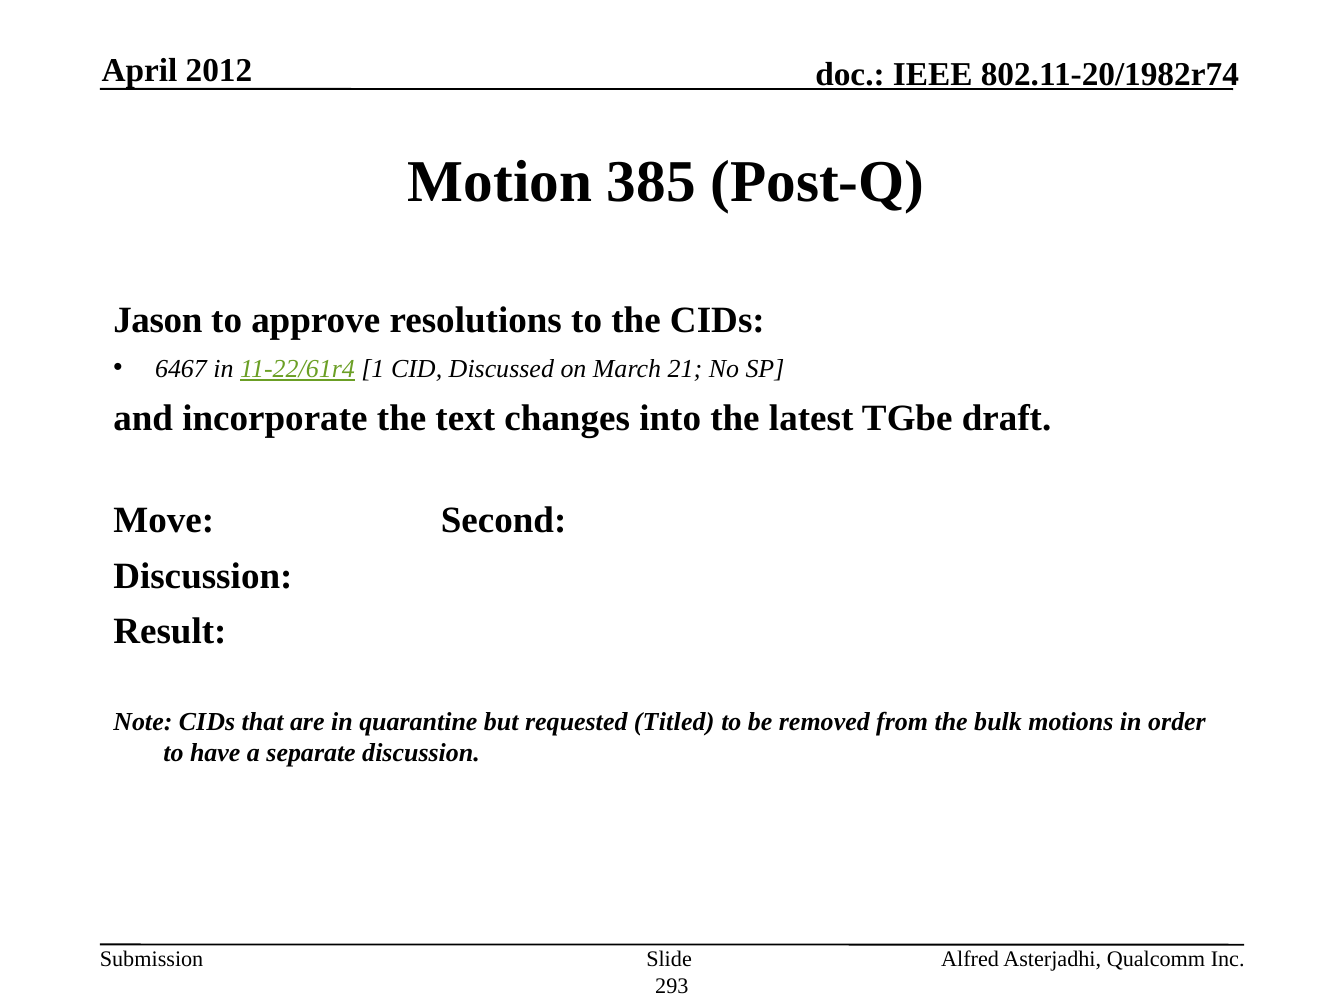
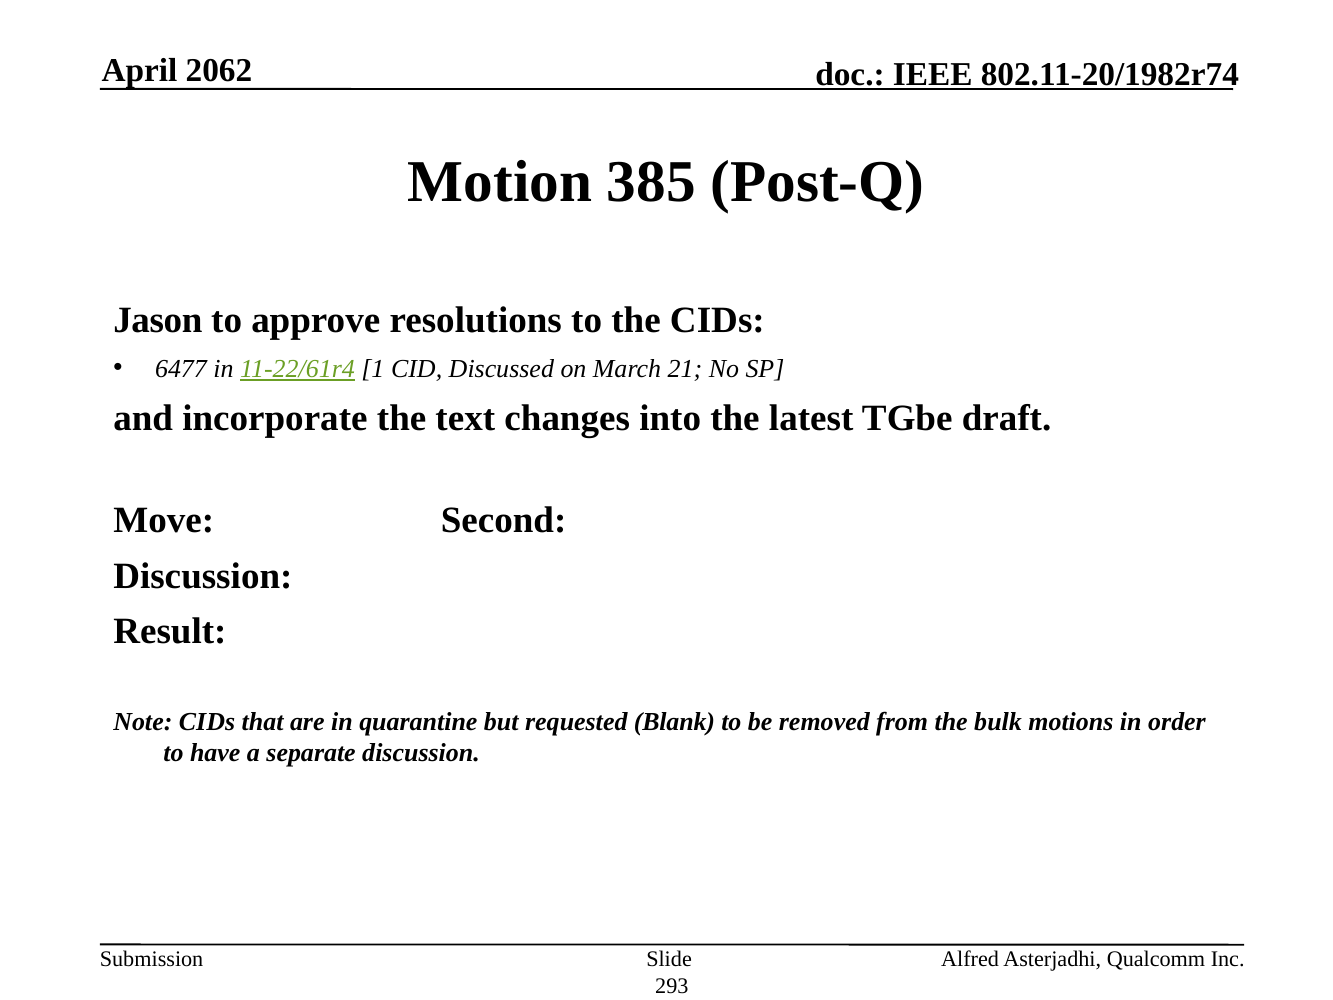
2012: 2012 -> 2062 (219, 71)
6467: 6467 -> 6477 (181, 368)
Titled: Titled -> Blank (674, 722)
